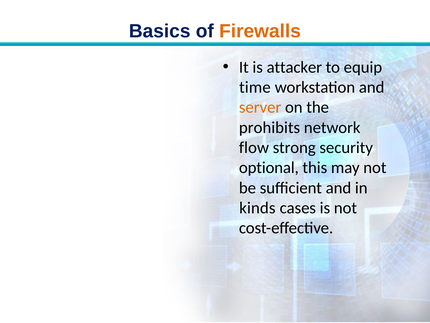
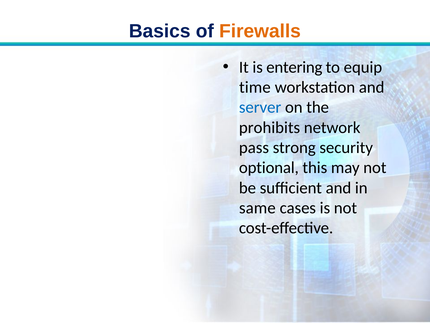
attacker: attacker -> entering (294, 67)
server colour: orange -> blue (260, 107)
flow: flow -> pass (254, 147)
kinds: kinds -> same (257, 208)
